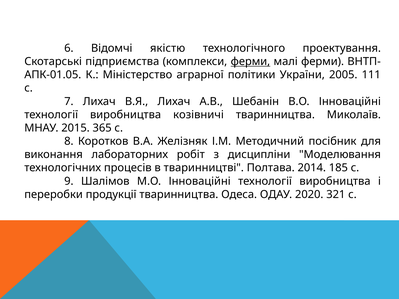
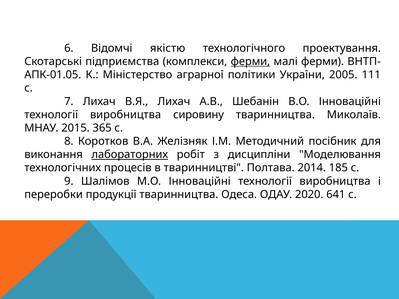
козівничі: козівничі -> сировину (199, 115)
лабораторних underline: none -> present (130, 155)
321: 321 -> 641 (336, 195)
